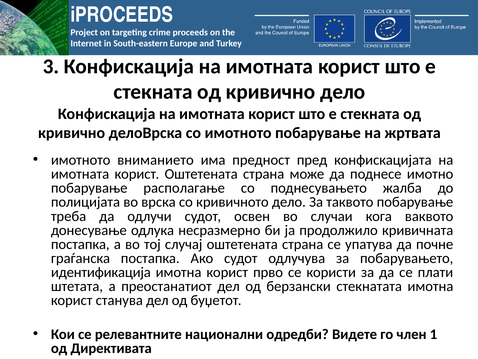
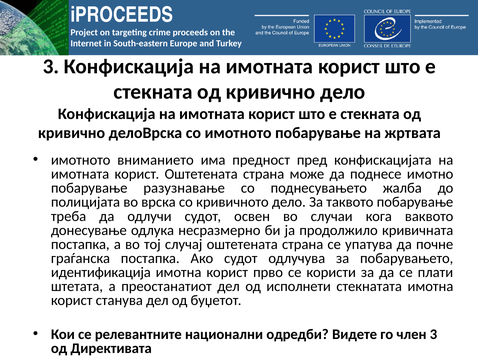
располагање: располагање -> разузнавање (184, 188)
берзански: берзански -> исполнети (299, 286)
член 1: 1 -> 3 (433, 334)
